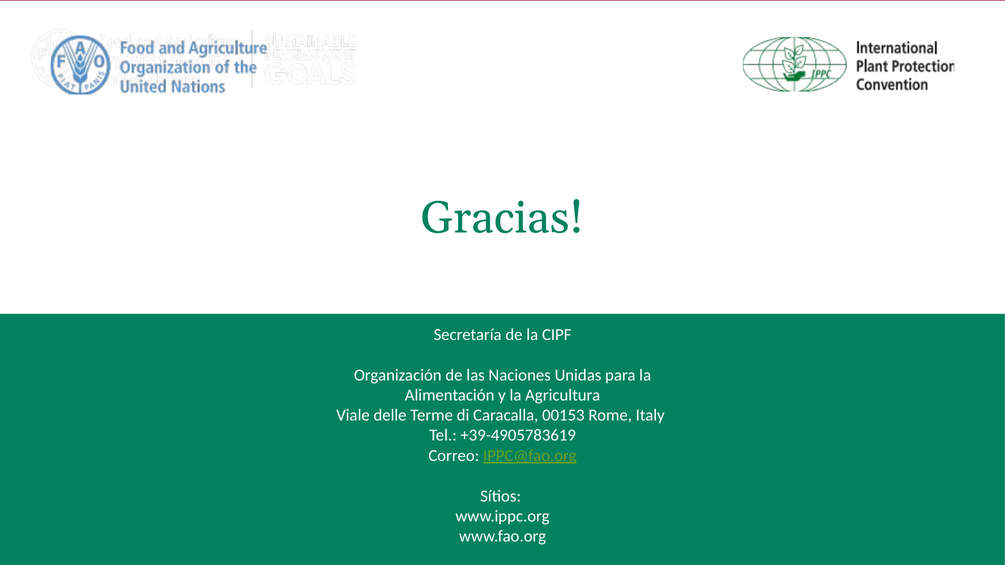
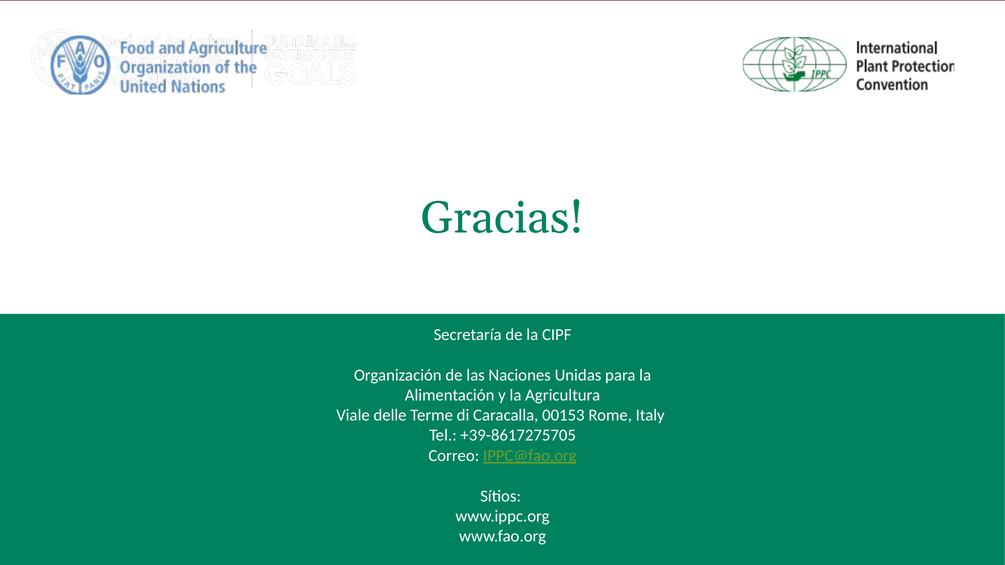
+39-4905783619: +39-4905783619 -> +39-8617275705 (518, 436)
